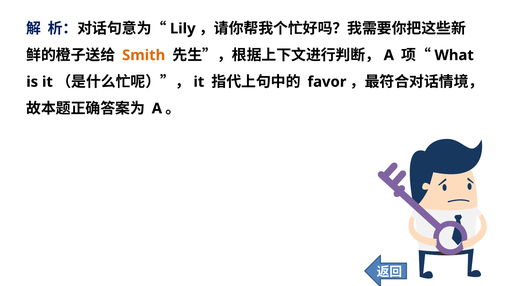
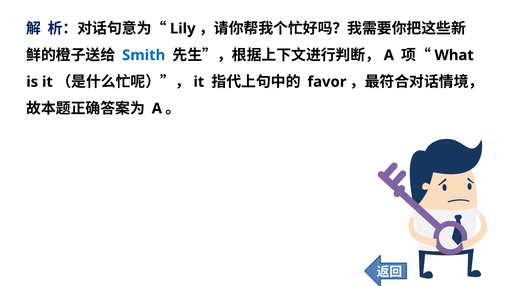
Smith colour: orange -> blue (144, 55)
